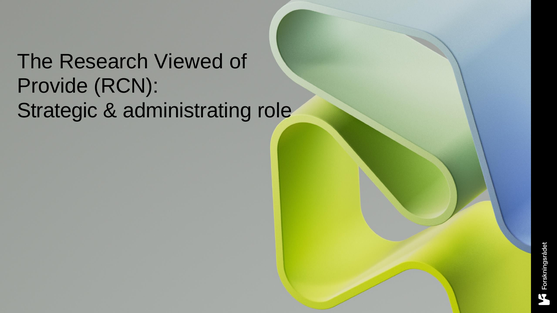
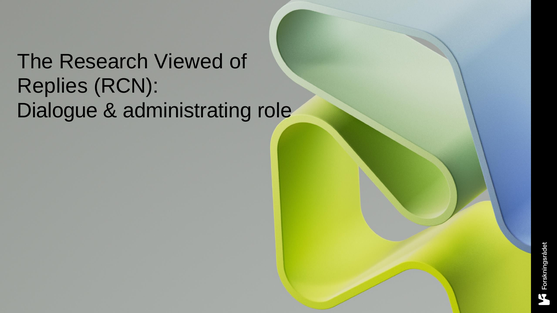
Provide: Provide -> Replies (53, 86)
Strategic: Strategic -> Dialogue (57, 111)
